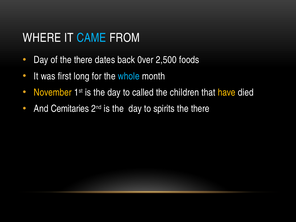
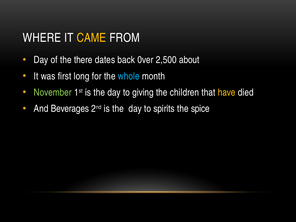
CAME colour: light blue -> yellow (91, 38)
foods: foods -> about (189, 60)
November colour: yellow -> light green (53, 92)
called: called -> giving (143, 92)
Cemitaries: Cemitaries -> Beverages (70, 109)
there: there -> spice (200, 109)
